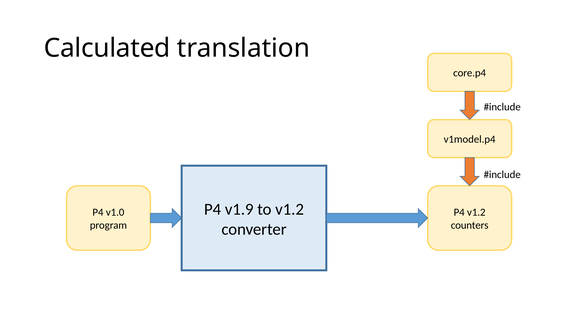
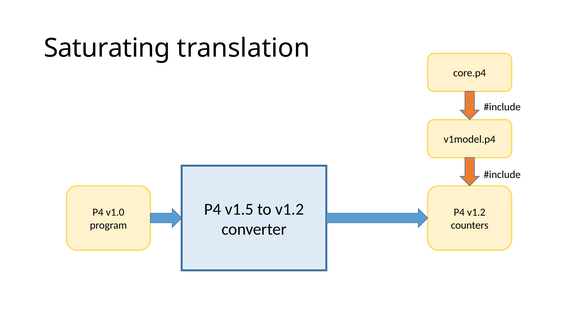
Calculated: Calculated -> Saturating (107, 48)
v1.9: v1.9 -> v1.5 (239, 209)
